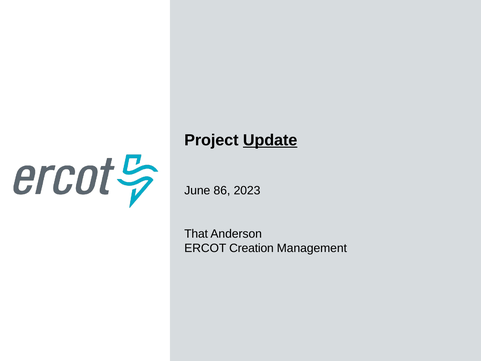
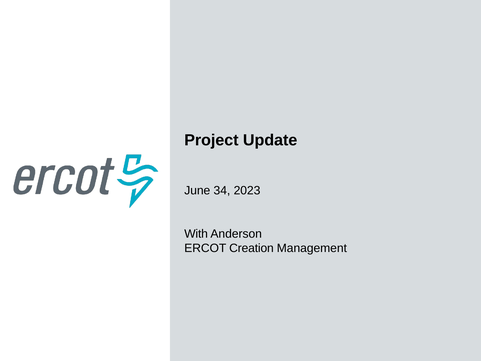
Update underline: present -> none (270, 140)
86: 86 -> 34 (222, 190)
That: That -> With (196, 234)
